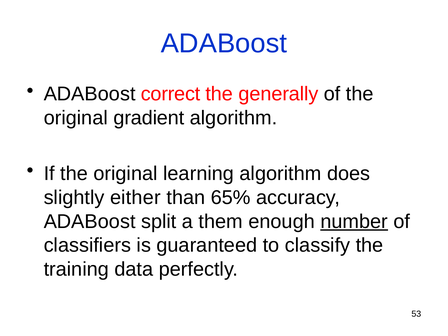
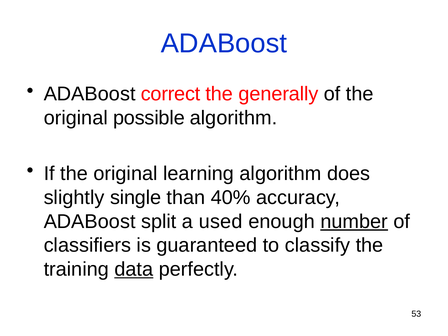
gradient: gradient -> possible (149, 118)
either: either -> single (136, 198)
65%: 65% -> 40% (231, 198)
them: them -> used (221, 221)
data underline: none -> present (134, 269)
